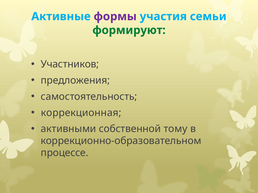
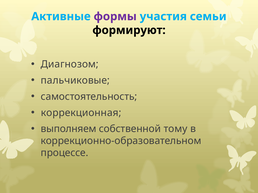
формируют colour: green -> black (129, 30)
Участников: Участников -> Диагнозом (70, 64)
предложения: предложения -> пальчиковые (75, 81)
активными: активными -> выполняем (69, 129)
